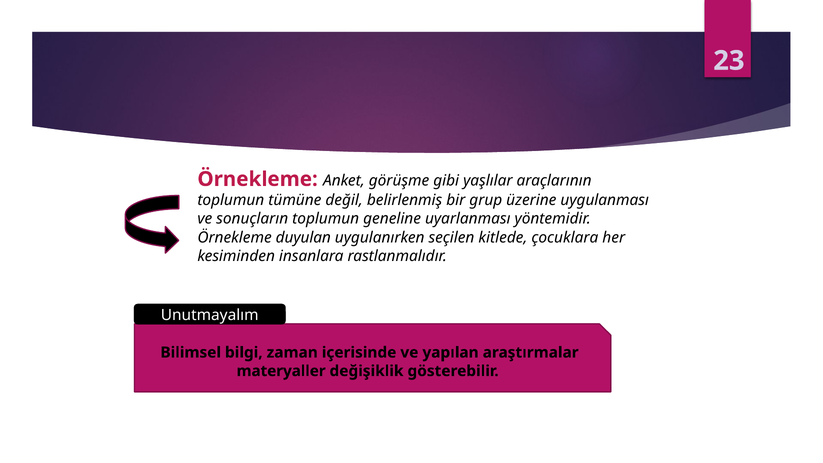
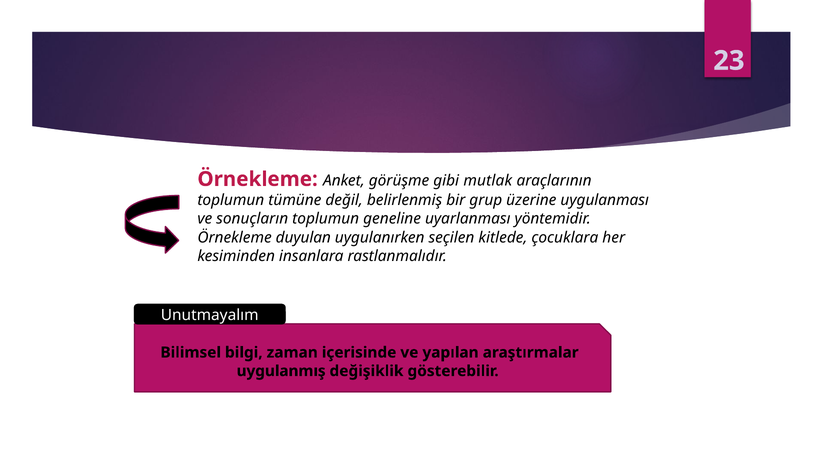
yaşlılar: yaşlılar -> mutlak (488, 181)
materyaller: materyaller -> uygulanmış (281, 371)
